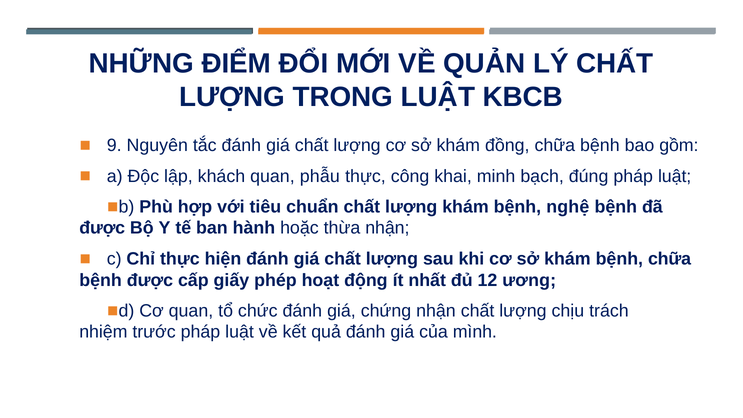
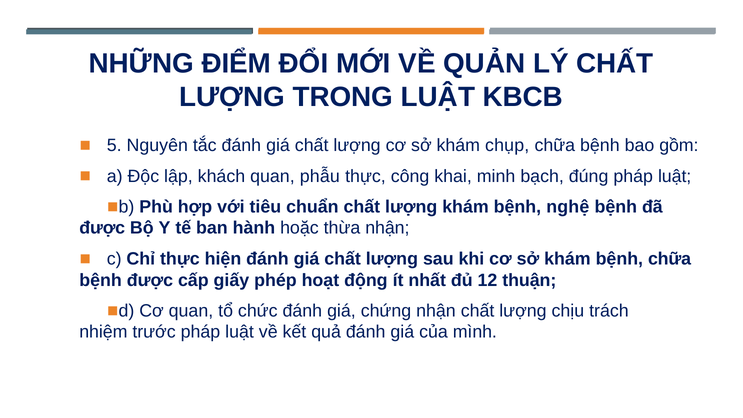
9: 9 -> 5 (114, 145)
đồng: đồng -> chụp (507, 145)
ương: ương -> thuận (529, 280)
